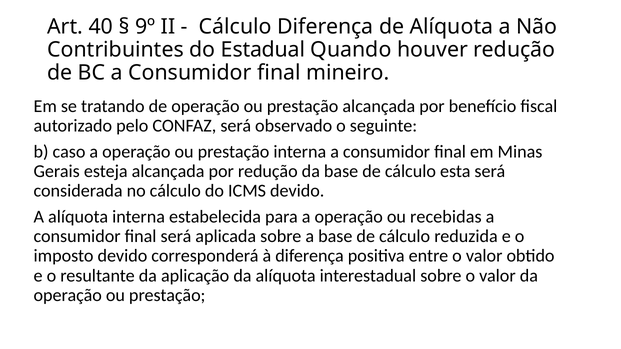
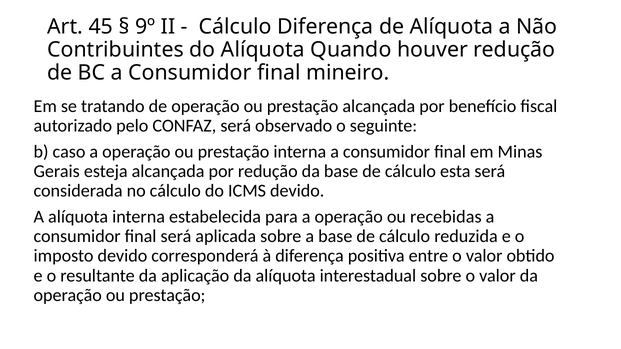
40: 40 -> 45 (101, 27)
do Estadual: Estadual -> Alíquota (263, 50)
